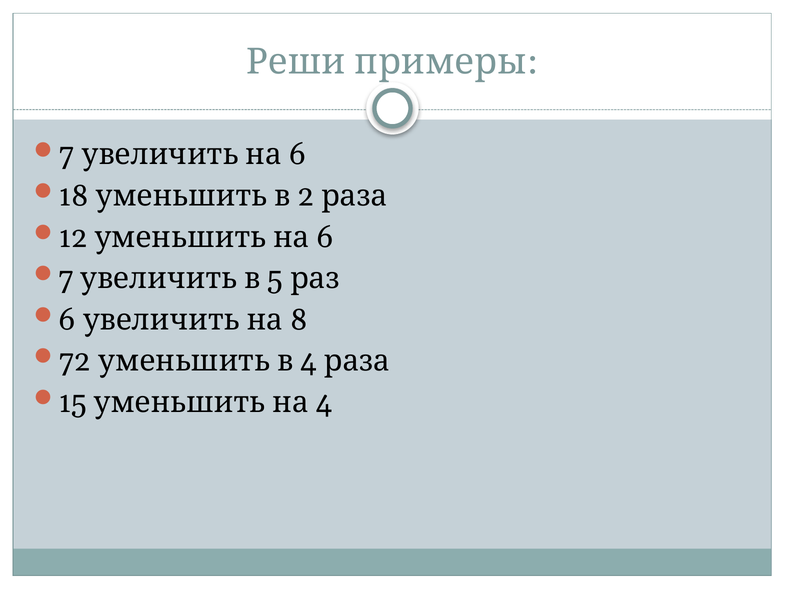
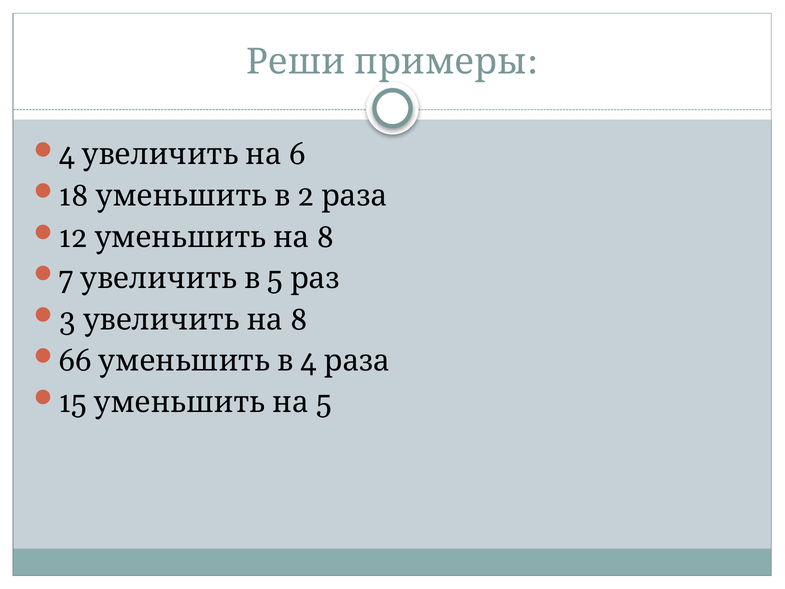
7: 7 -> 4 (67, 155)
12 6: 6 -> 8 (325, 237)
6: 6 -> 3 (67, 320)
72: 72 -> 66 (75, 361)
15 4: 4 -> 5 (324, 402)
